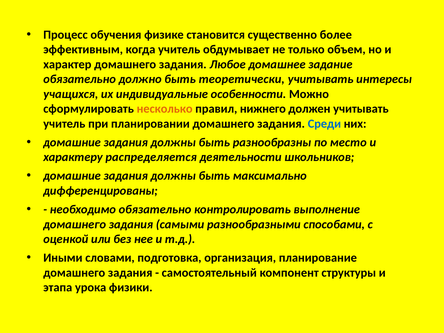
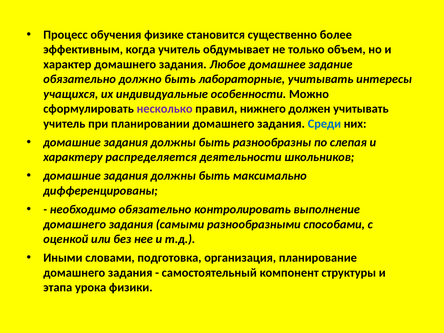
теоретически: теоретически -> лабораторные (242, 79)
несколько colour: orange -> purple (165, 109)
место: место -> слепая (348, 142)
